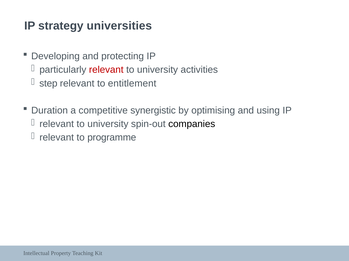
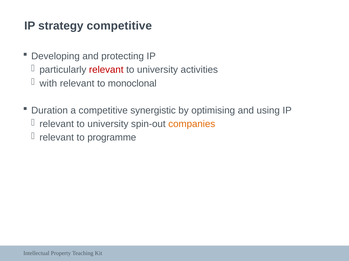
strategy universities: universities -> competitive (119, 26)
step: step -> with (48, 84)
entitlement: entitlement -> monoclonal (132, 84)
companies colour: black -> orange (192, 124)
